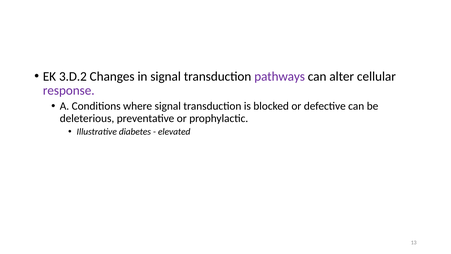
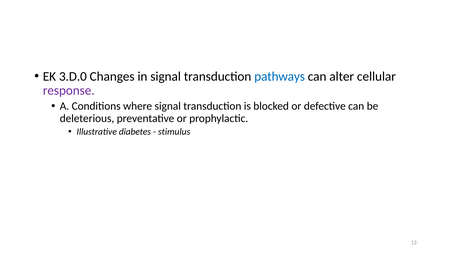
3.D.2: 3.D.2 -> 3.D.0 (73, 76)
pathways colour: purple -> blue (280, 76)
elevated: elevated -> stimulus (174, 132)
